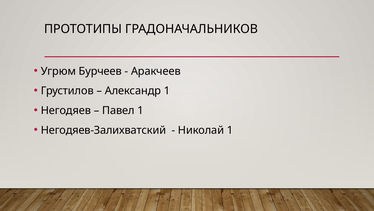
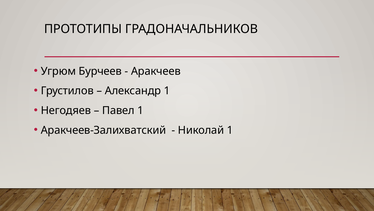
Негодяев-Залихватский: Негодяев-Залихватский -> Аракчеев-Залихватский (103, 130)
